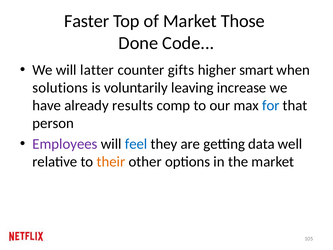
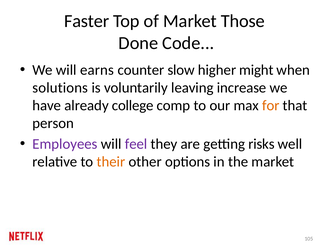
latter: latter -> earns (97, 70)
gifts: gifts -> slow (181, 70)
smart: smart -> might (256, 70)
results: results -> college (133, 105)
for colour: blue -> orange (271, 105)
feel colour: blue -> purple (136, 144)
data: data -> risks (261, 144)
